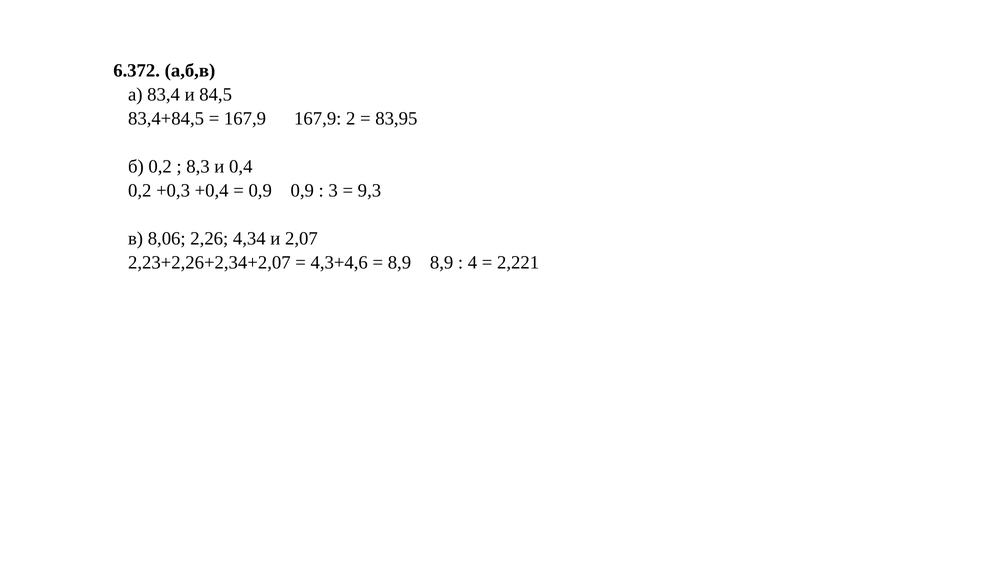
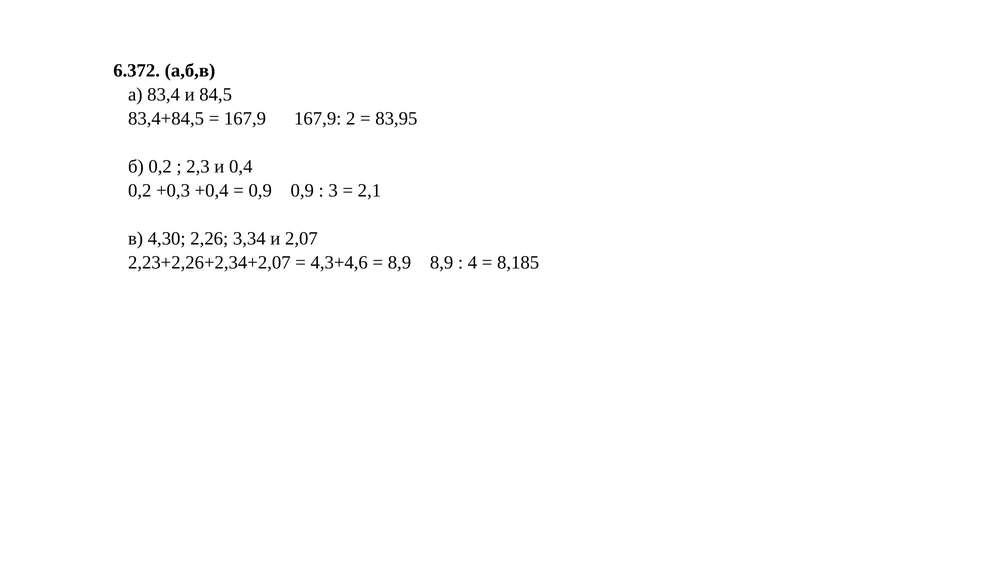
8,3: 8,3 -> 2,3 (198, 166)
9,3: 9,3 -> 2,1 (369, 191)
8,06: 8,06 -> 4,30 (167, 239)
4,34: 4,34 -> 3,34 (249, 239)
2,221: 2,221 -> 8,185 (518, 263)
